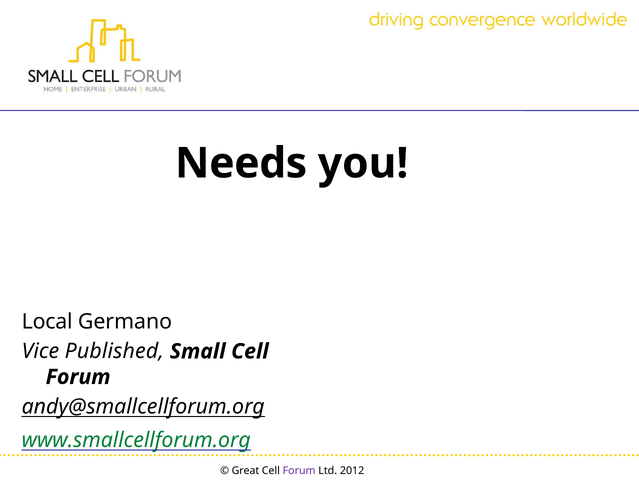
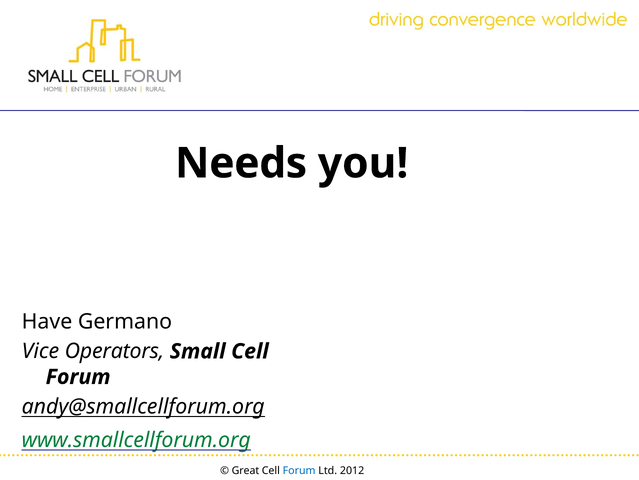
Local: Local -> Have (47, 321)
Published: Published -> Operators (114, 351)
Forum colour: purple -> blue (299, 470)
